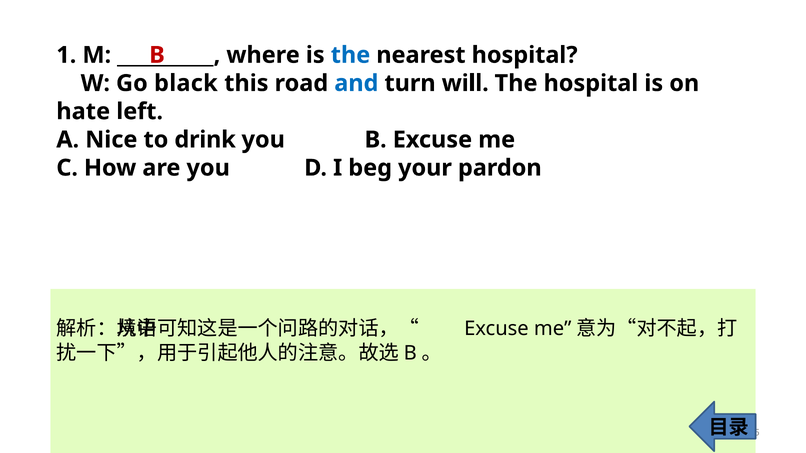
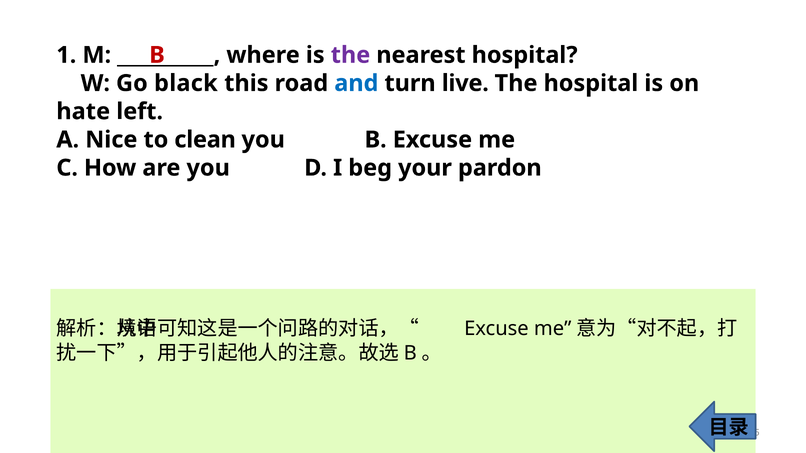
the colour: blue -> purple (350, 55)
will: will -> live (465, 83)
drink: drink -> clean (205, 140)
